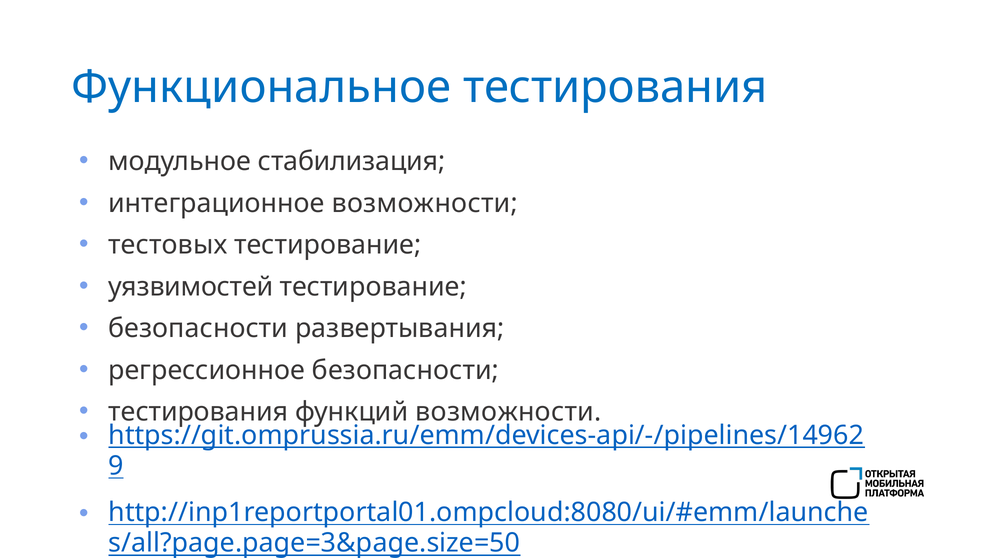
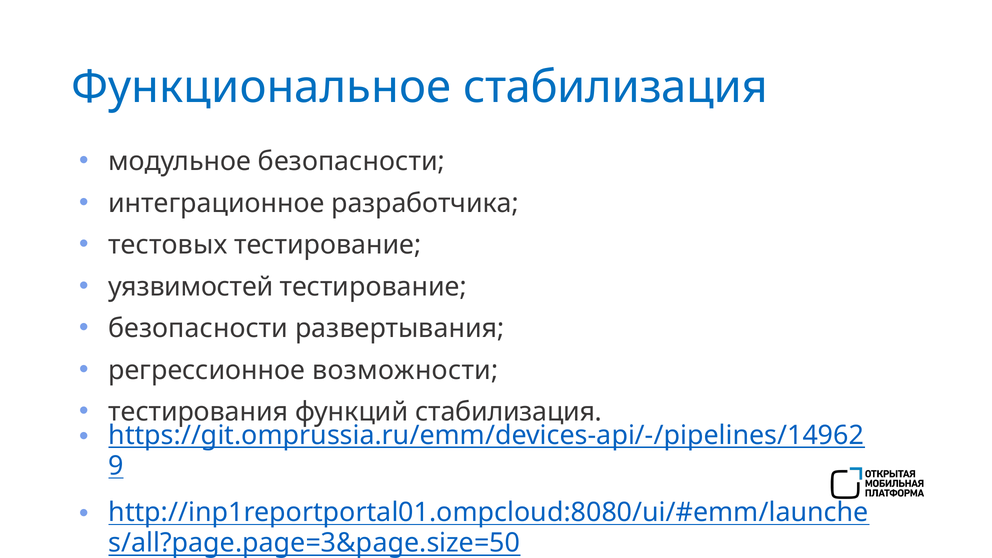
Функциональное тестирования: тестирования -> стабилизация (615, 87)
модульное стабилизация: стабилизация -> безопасности (351, 162)
интеграционное возможности: возможности -> разработчика (425, 203)
регрессионное безопасности: безопасности -> возможности (405, 370)
функций возможности: возможности -> стабилизация (509, 412)
